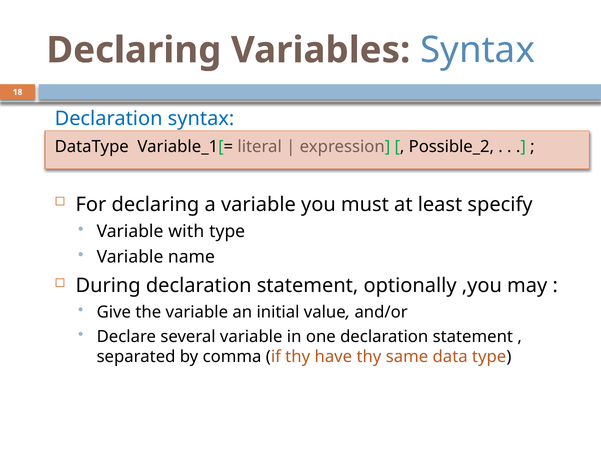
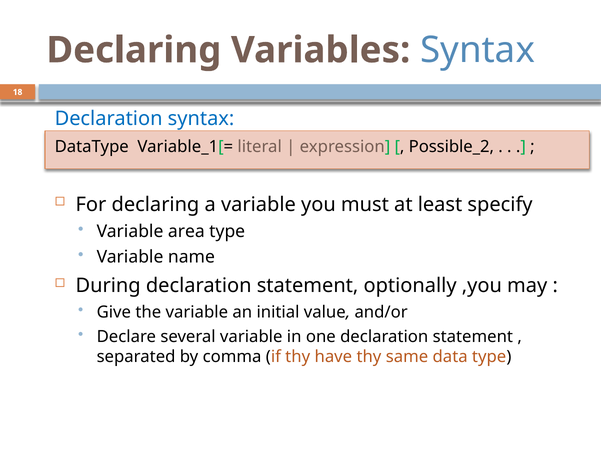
with: with -> area (186, 231)
